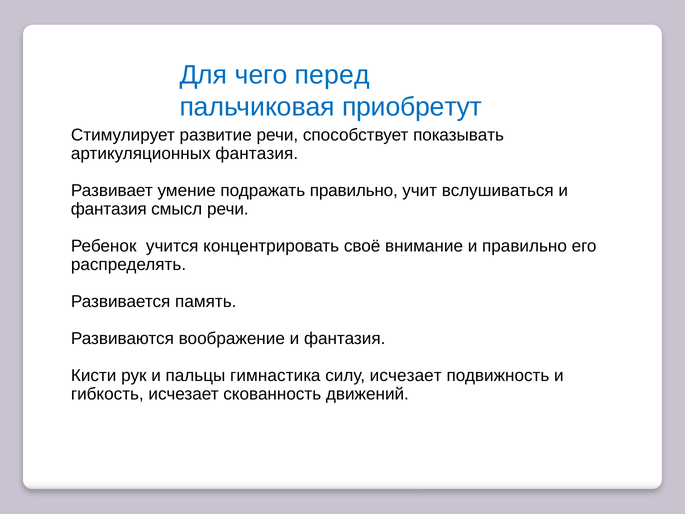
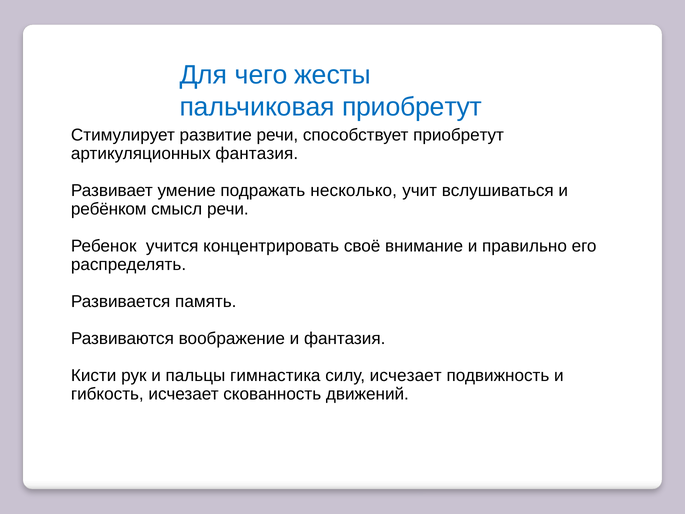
перед: перед -> жесты (333, 75)
способствует показывать: показывать -> приобретут (459, 135)
подражать правильно: правильно -> несколько (354, 191)
фантазия: фантазия -> ребёнком (109, 209)
